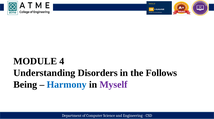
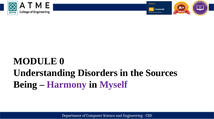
4: 4 -> 0 (62, 61)
Follows: Follows -> Sources (161, 73)
Harmony colour: blue -> purple (67, 84)
